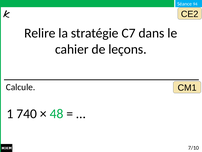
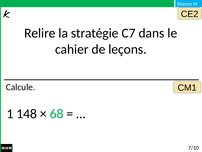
740: 740 -> 148 (27, 113)
48: 48 -> 68 (57, 113)
